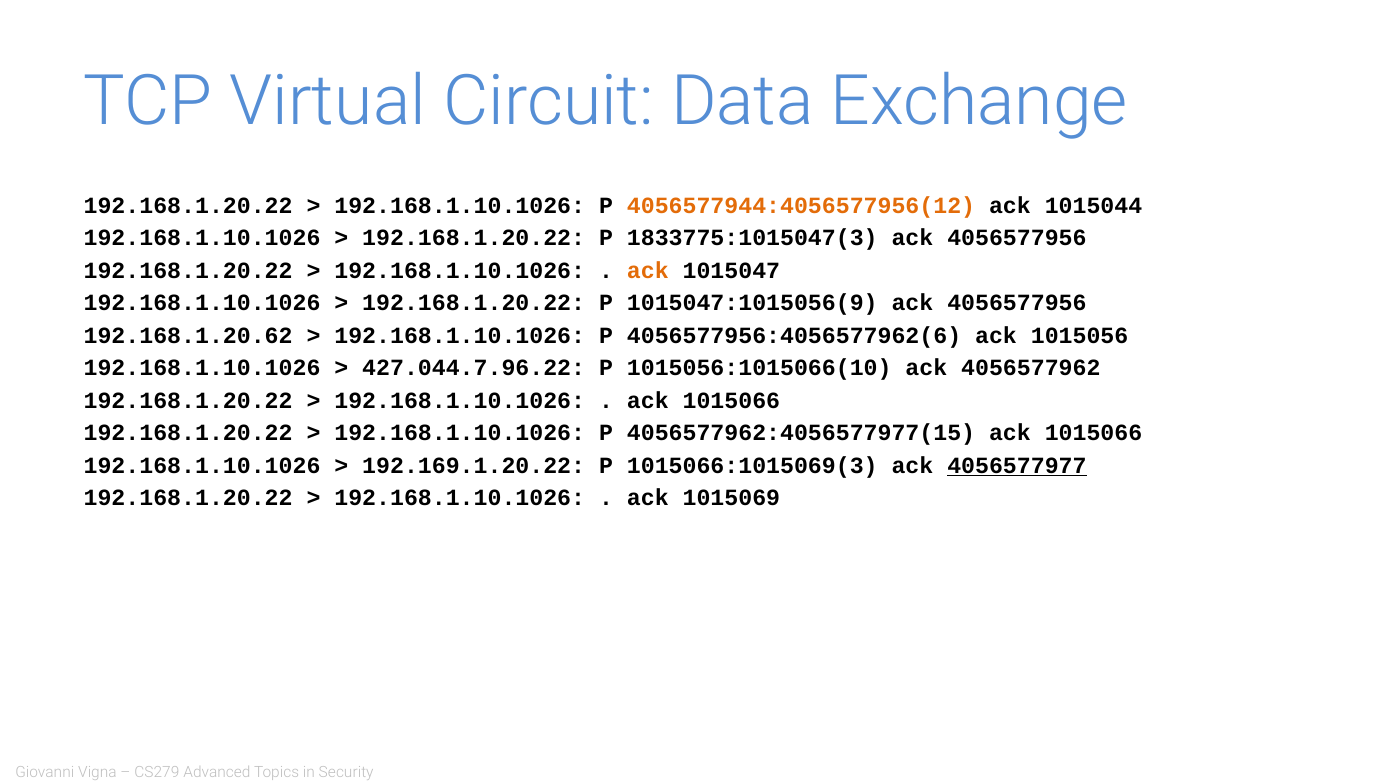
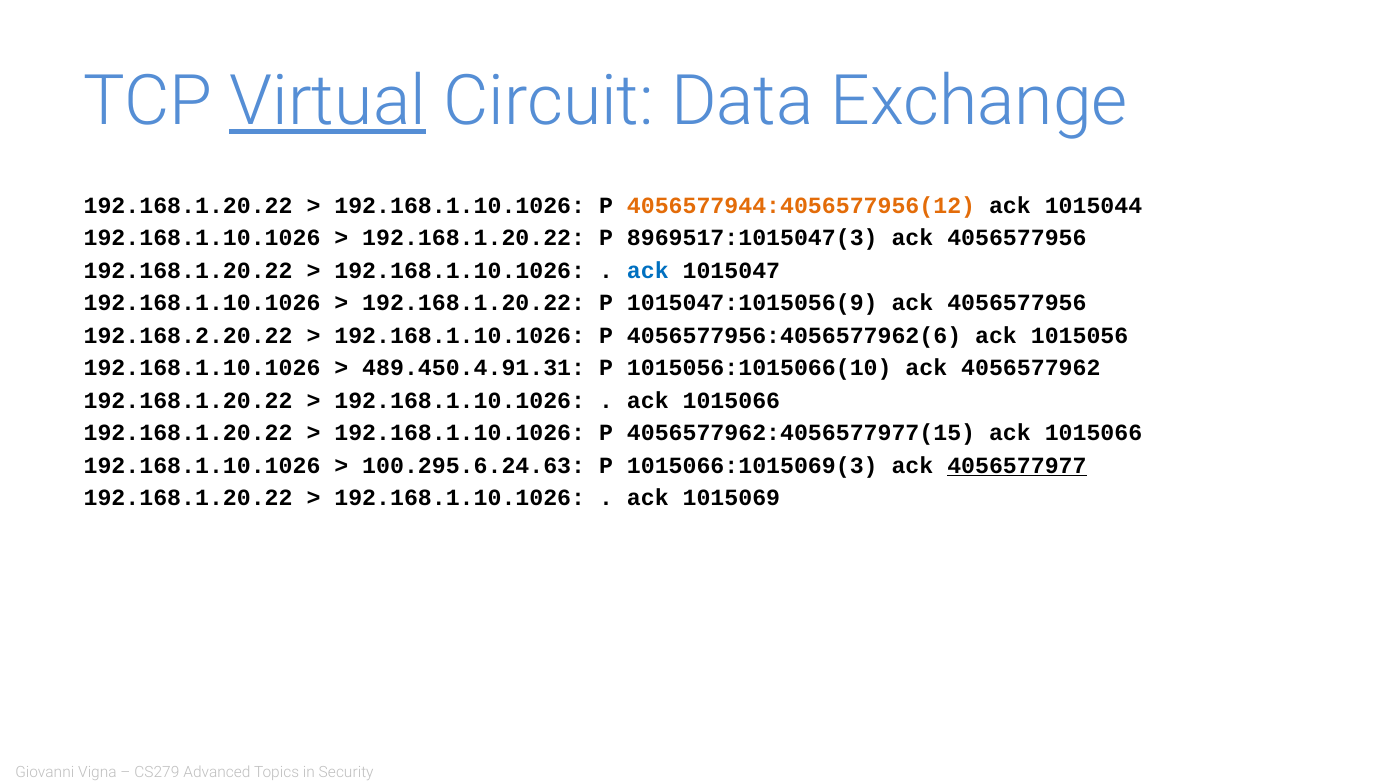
Virtual underline: none -> present (328, 102)
1833775:1015047(3: 1833775:1015047(3 -> 8969517:1015047(3 (752, 238)
ack colour: orange -> blue (648, 271)
192.168.1.20.62: 192.168.1.20.62 -> 192.168.2.20.22 (188, 336)
427.044.7.96.22: 427.044.7.96.22 -> 489.450.4.91.31 (474, 368)
192.169.1.20.22: 192.169.1.20.22 -> 100.295.6.24.63 (474, 466)
